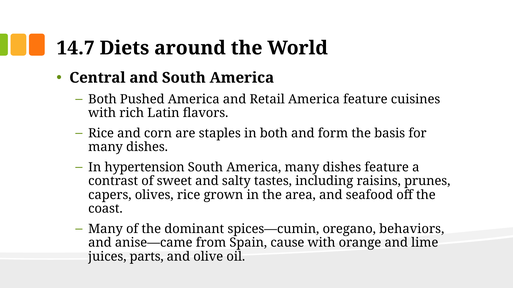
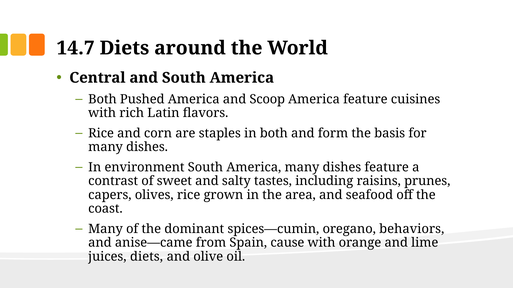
Retail: Retail -> Scoop (267, 99)
hypertension: hypertension -> environment (145, 168)
juices parts: parts -> diets (147, 257)
